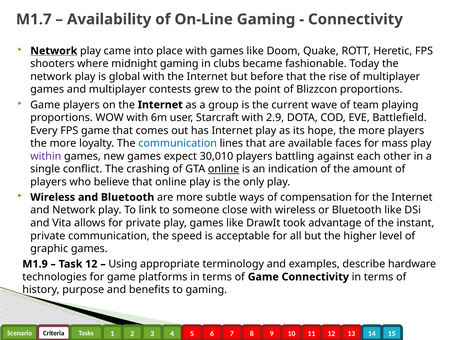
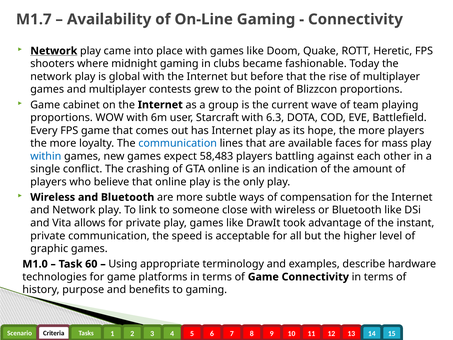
Game players: players -> cabinet (81, 105)
2.9: 2.9 -> 6.3 (275, 118)
within colour: purple -> blue (46, 156)
30,010: 30,010 -> 58,483 (216, 156)
online underline: present -> none (224, 169)
M1.9: M1.9 -> M1.0 (35, 264)
Task 12: 12 -> 60 (91, 264)
